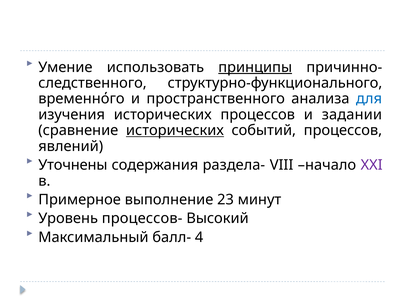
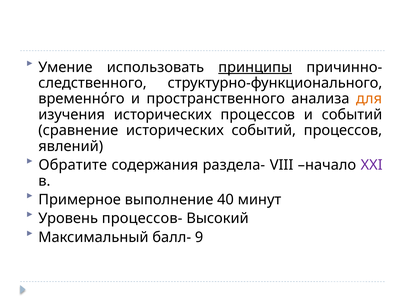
для colour: blue -> orange (369, 99)
и задании: задании -> событий (352, 115)
исторических underline: present -> none (175, 130)
Уточнены: Уточнены -> Обратите (73, 165)
23: 23 -> 40 (225, 200)
4: 4 -> 9 (199, 237)
